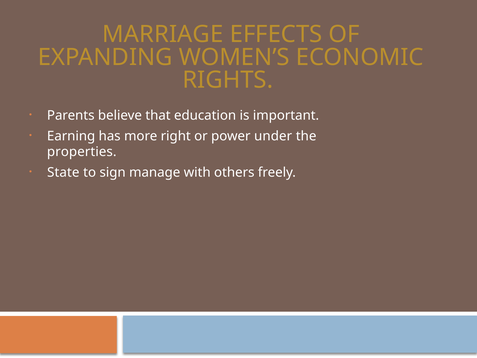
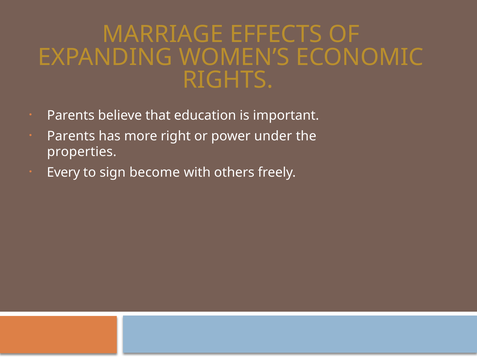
Earning: Earning -> Parents (71, 136)
State: State -> Every (63, 172)
manage: manage -> become (155, 172)
